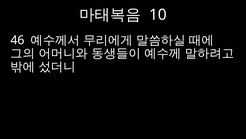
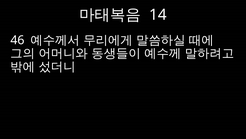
10: 10 -> 14 (158, 15)
